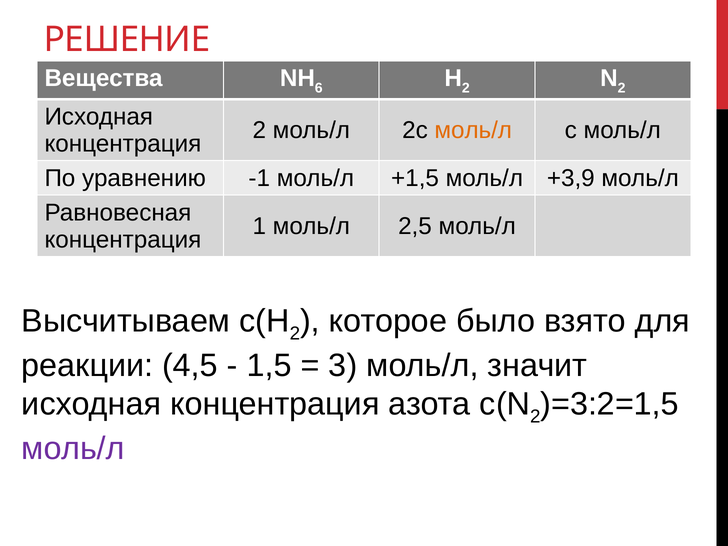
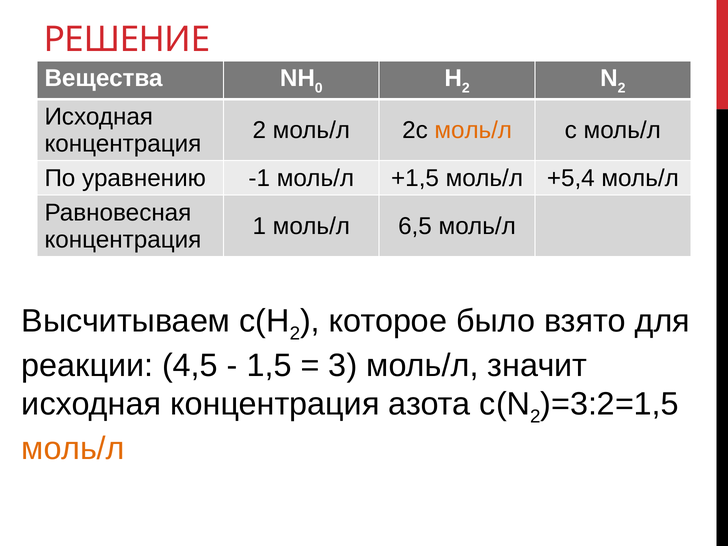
6: 6 -> 0 (319, 88)
+3,9: +3,9 -> +5,4 (571, 178)
2,5: 2,5 -> 6,5 (415, 226)
моль/л colour: purple -> orange (73, 448)
